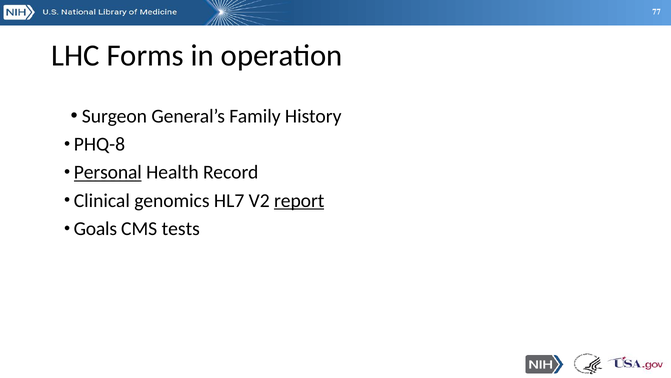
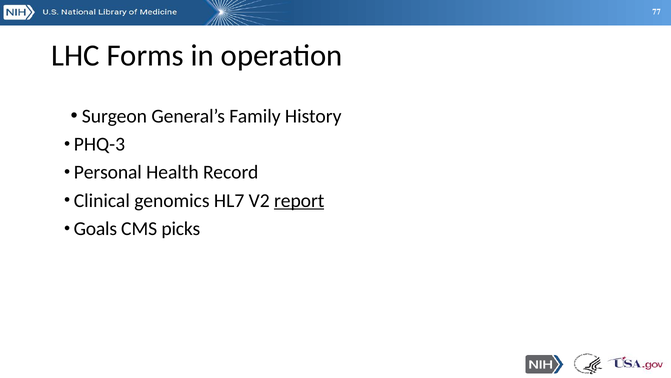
PHQ-8: PHQ-8 -> PHQ-3 (99, 144)
Personal underline: present -> none (108, 172)
tests: tests -> picks (181, 229)
